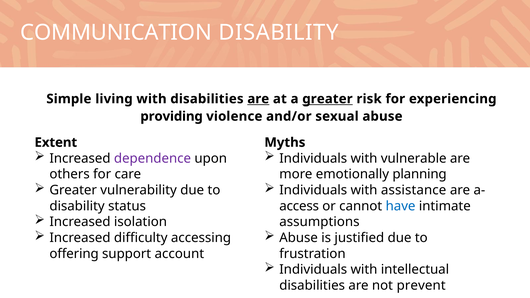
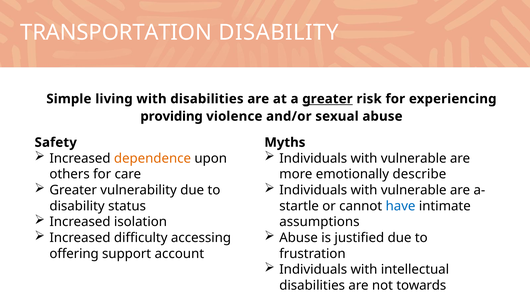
COMMUNICATION: COMMUNICATION -> TRANSPORTATION (116, 33)
are underline: present -> none (258, 99)
Extent: Extent -> Safety (56, 143)
dependence colour: purple -> orange (152, 158)
planning: planning -> describe (419, 174)
assistance: assistance -> vulnerable (414, 190)
access: access -> startle (299, 206)
prevent: prevent -> towards (421, 286)
